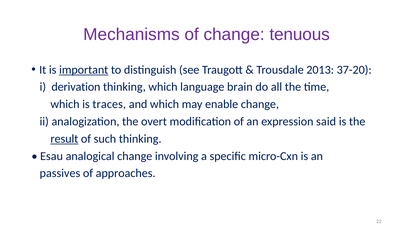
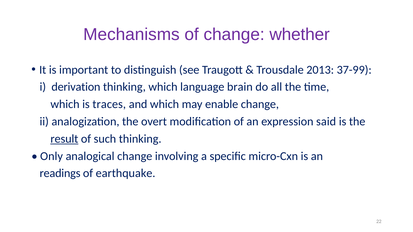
tenuous: tenuous -> whether (300, 35)
important underline: present -> none (84, 70)
37-20: 37-20 -> 37-99 (354, 70)
Esau: Esau -> Only (52, 156)
passives: passives -> readings (60, 174)
approaches: approaches -> earthquake (126, 174)
